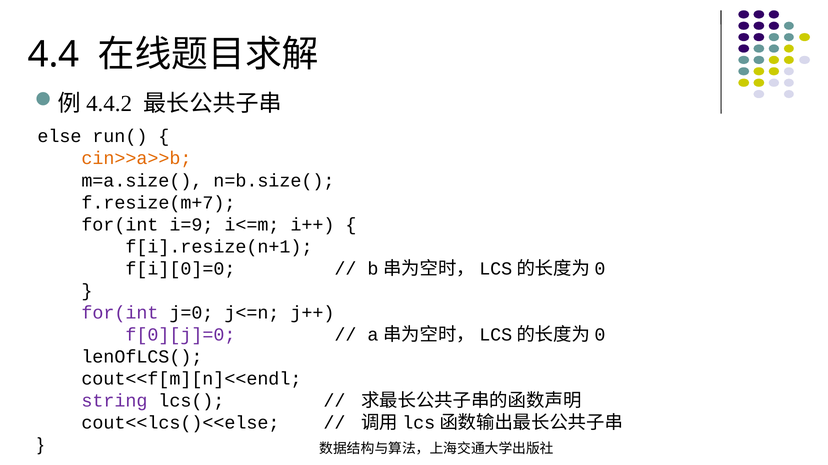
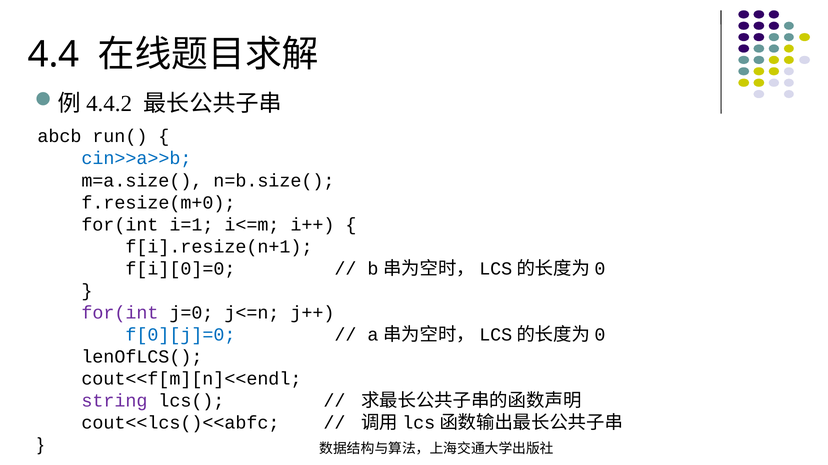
else: else -> abcb (59, 137)
cin>>a>>b colour: orange -> blue (136, 159)
f.resize(m+7: f.resize(m+7 -> f.resize(m+0 (158, 203)
i=9: i=9 -> i=1 (191, 225)
f[0][j]=0 colour: purple -> blue (180, 335)
cout<<lcs()<<else: cout<<lcs()<<else -> cout<<lcs()<<abfc (180, 424)
